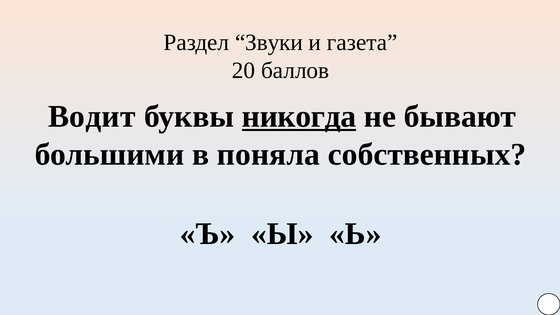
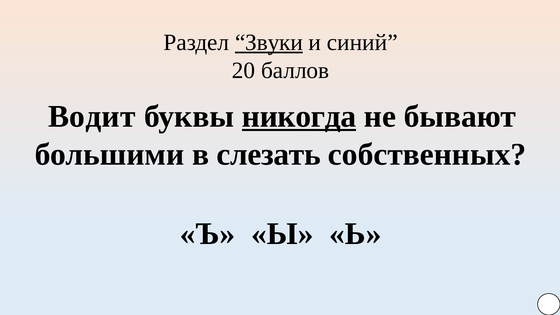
Звуки underline: none -> present (269, 42)
газета: газета -> синий (362, 42)
поняла: поняла -> слезать (269, 154)
